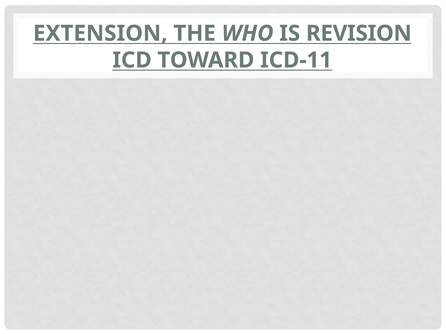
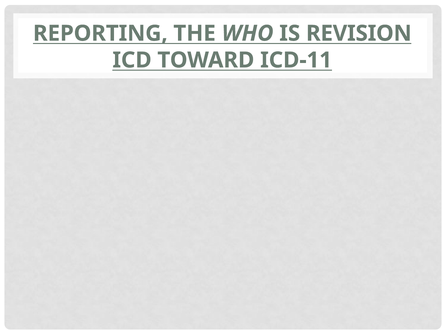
EXTENSION: EXTENSION -> REPORTING (100, 33)
